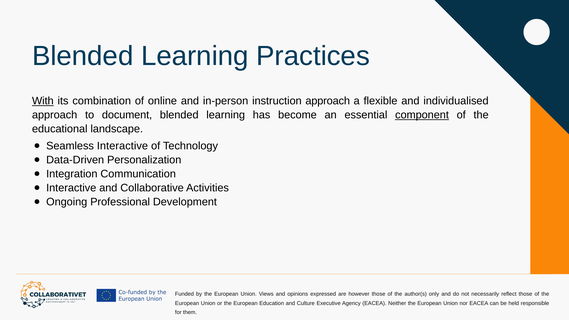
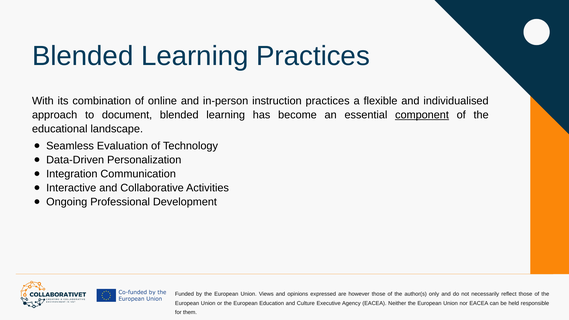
With underline: present -> none (43, 101)
instruction approach: approach -> practices (328, 101)
Seamless Interactive: Interactive -> Evaluation (122, 146)
